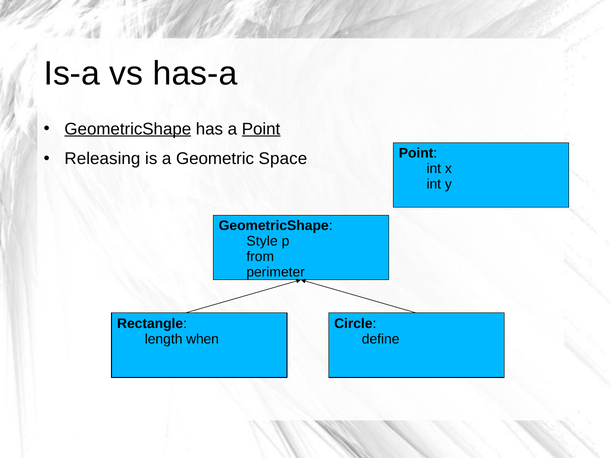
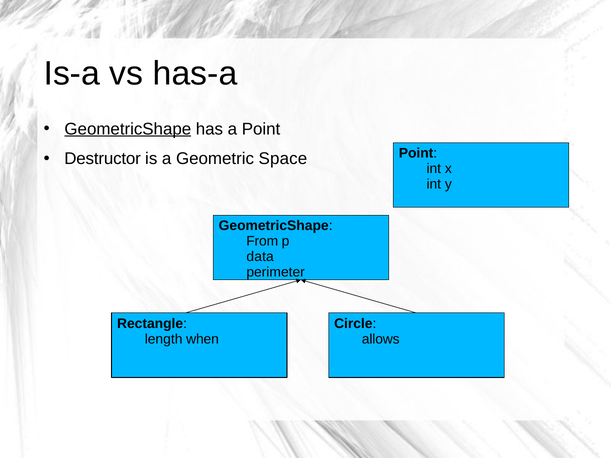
Point underline: present -> none (261, 129)
Releasing: Releasing -> Destructor (103, 159)
Style: Style -> From (262, 241)
from: from -> data (260, 257)
define: define -> allows (381, 339)
